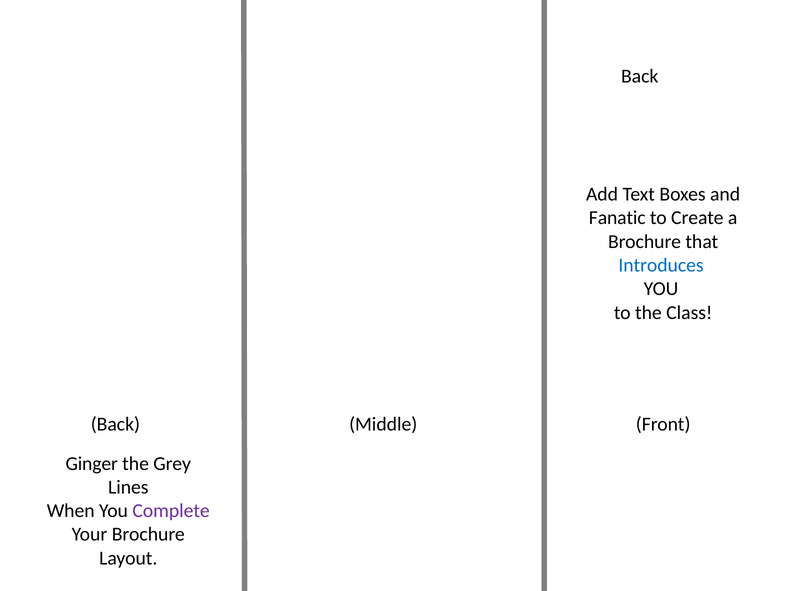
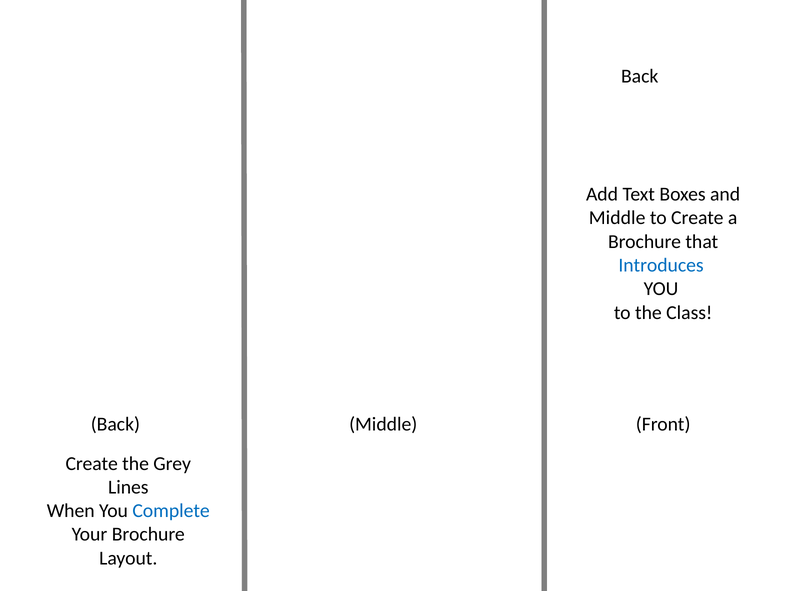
Fanatic: Fanatic -> Middle (617, 218)
Ginger: Ginger -> Create (92, 464)
Complete colour: purple -> blue (171, 511)
